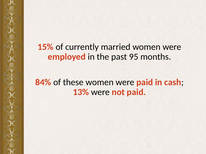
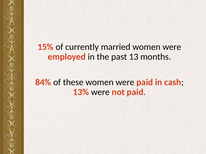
95: 95 -> 13 (134, 57)
